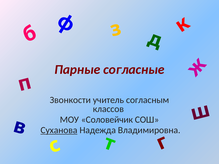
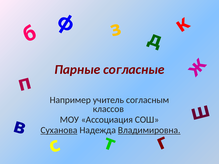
Звонкости: Звонкости -> Например (70, 100)
Соловейчик: Соловейчик -> Ассоциация (107, 120)
Владимировна underline: none -> present (149, 130)
